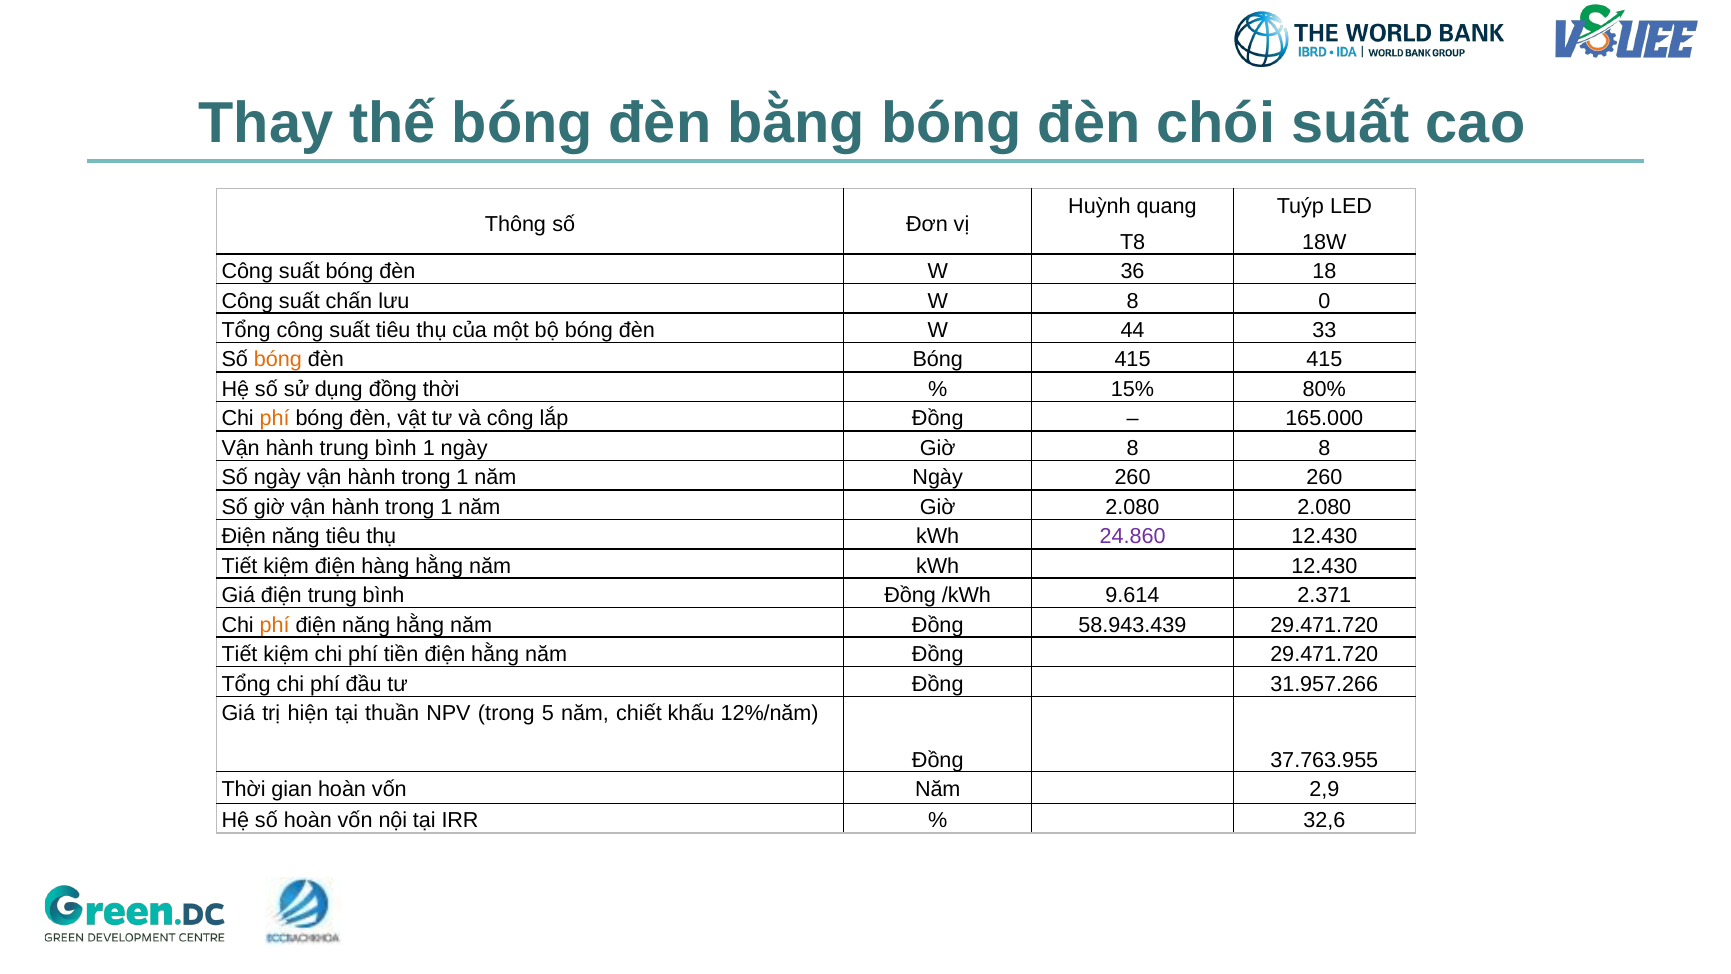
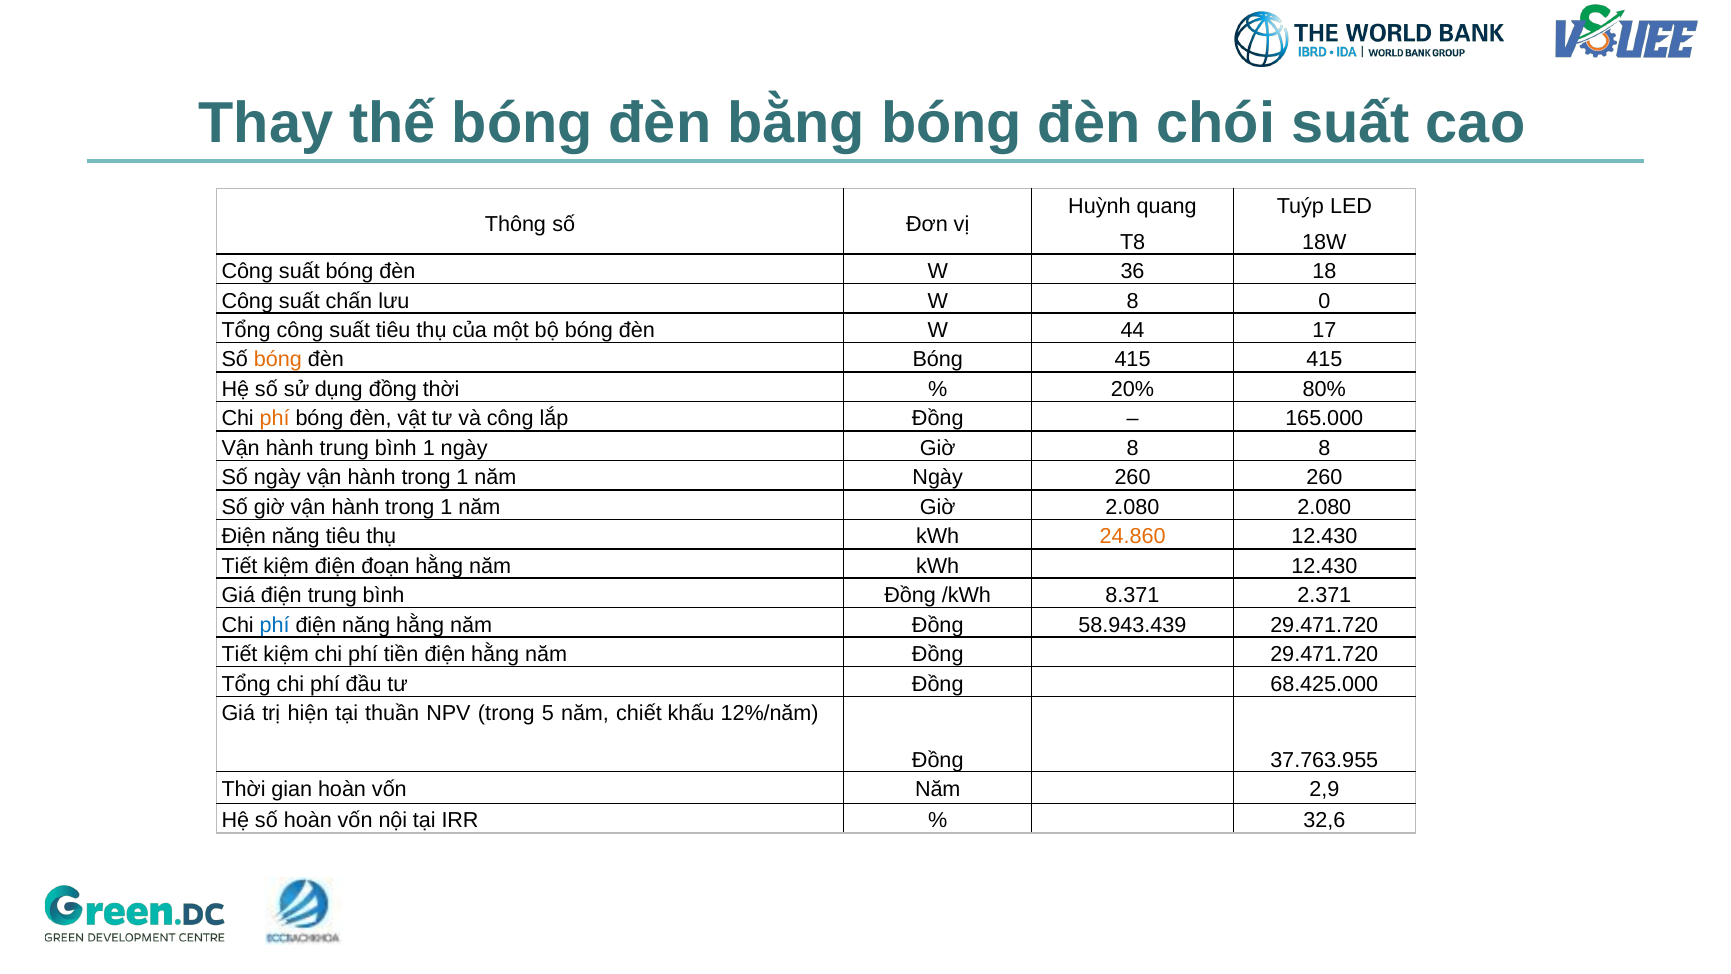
33: 33 -> 17 (1324, 330)
15%: 15% -> 20% (1133, 389)
24.860 colour: purple -> orange (1133, 536)
hàng: hàng -> đoạn (385, 566)
9.614: 9.614 -> 8.371 (1132, 595)
phí colour: orange -> blue (275, 625)
31.957.266: 31.957.266 -> 68.425.000 (1324, 684)
